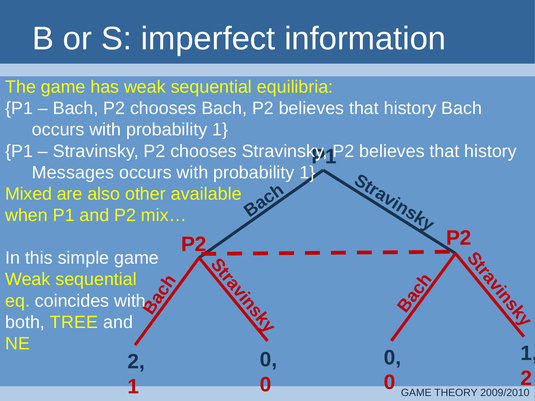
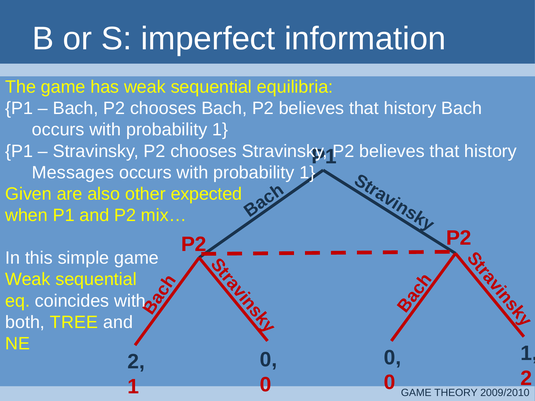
Mixed: Mixed -> Given (29, 194)
available: available -> expected (206, 194)
